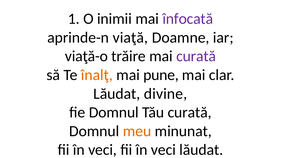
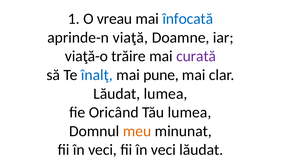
inimii: inimii -> vreau (115, 19)
înfocată colour: purple -> blue (188, 19)
înalţ colour: orange -> blue (97, 75)
Lăudat divine: divine -> lumea (166, 94)
fie Domnul: Domnul -> Oricând (114, 112)
Tău curată: curată -> lumea (190, 112)
